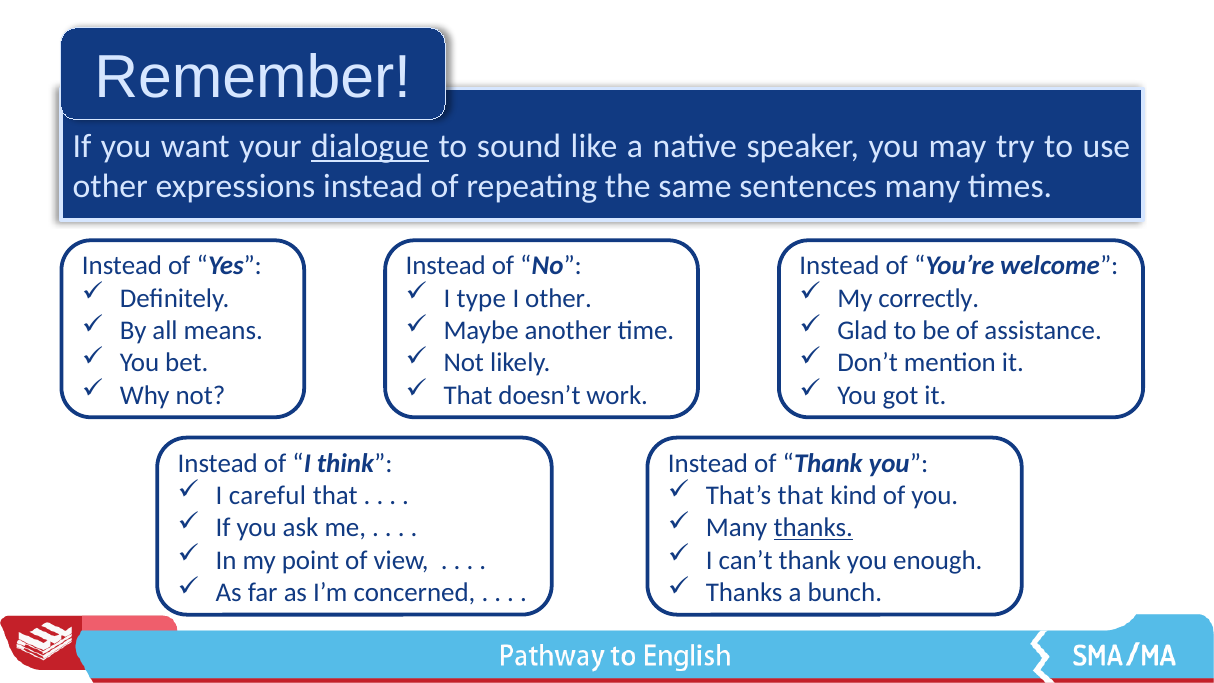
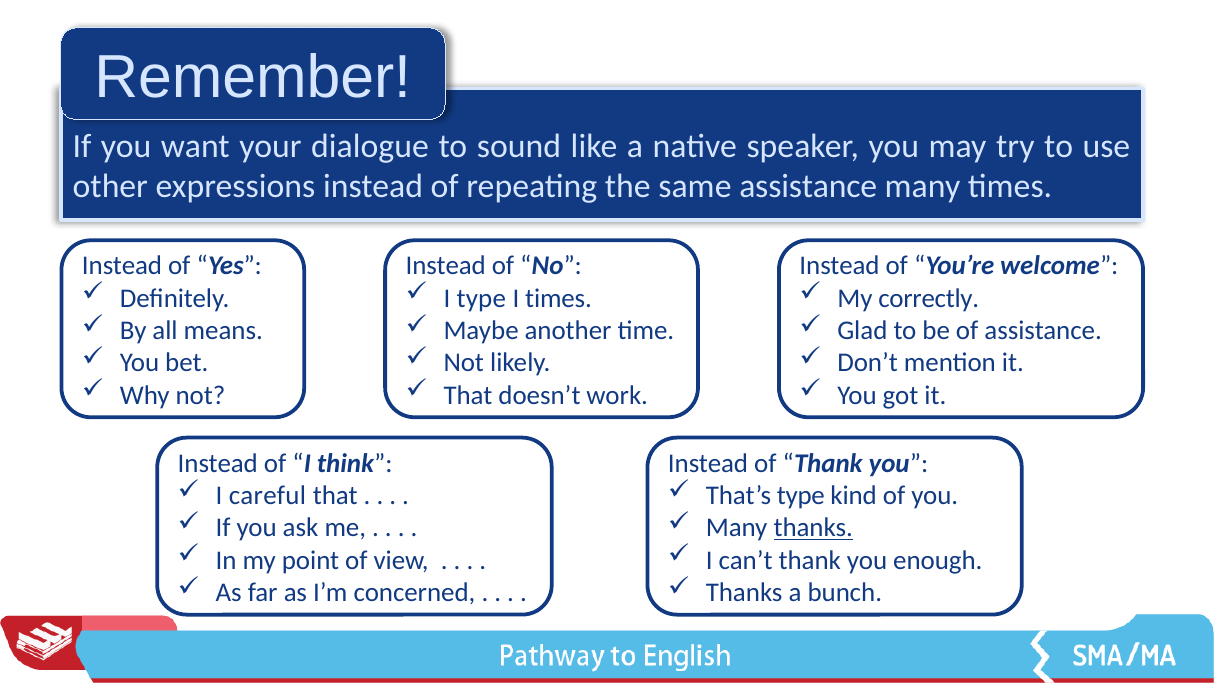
dialogue underline: present -> none (370, 146)
same sentences: sentences -> assistance (808, 187)
I other: other -> times (559, 298)
That’s that: that -> type (801, 496)
